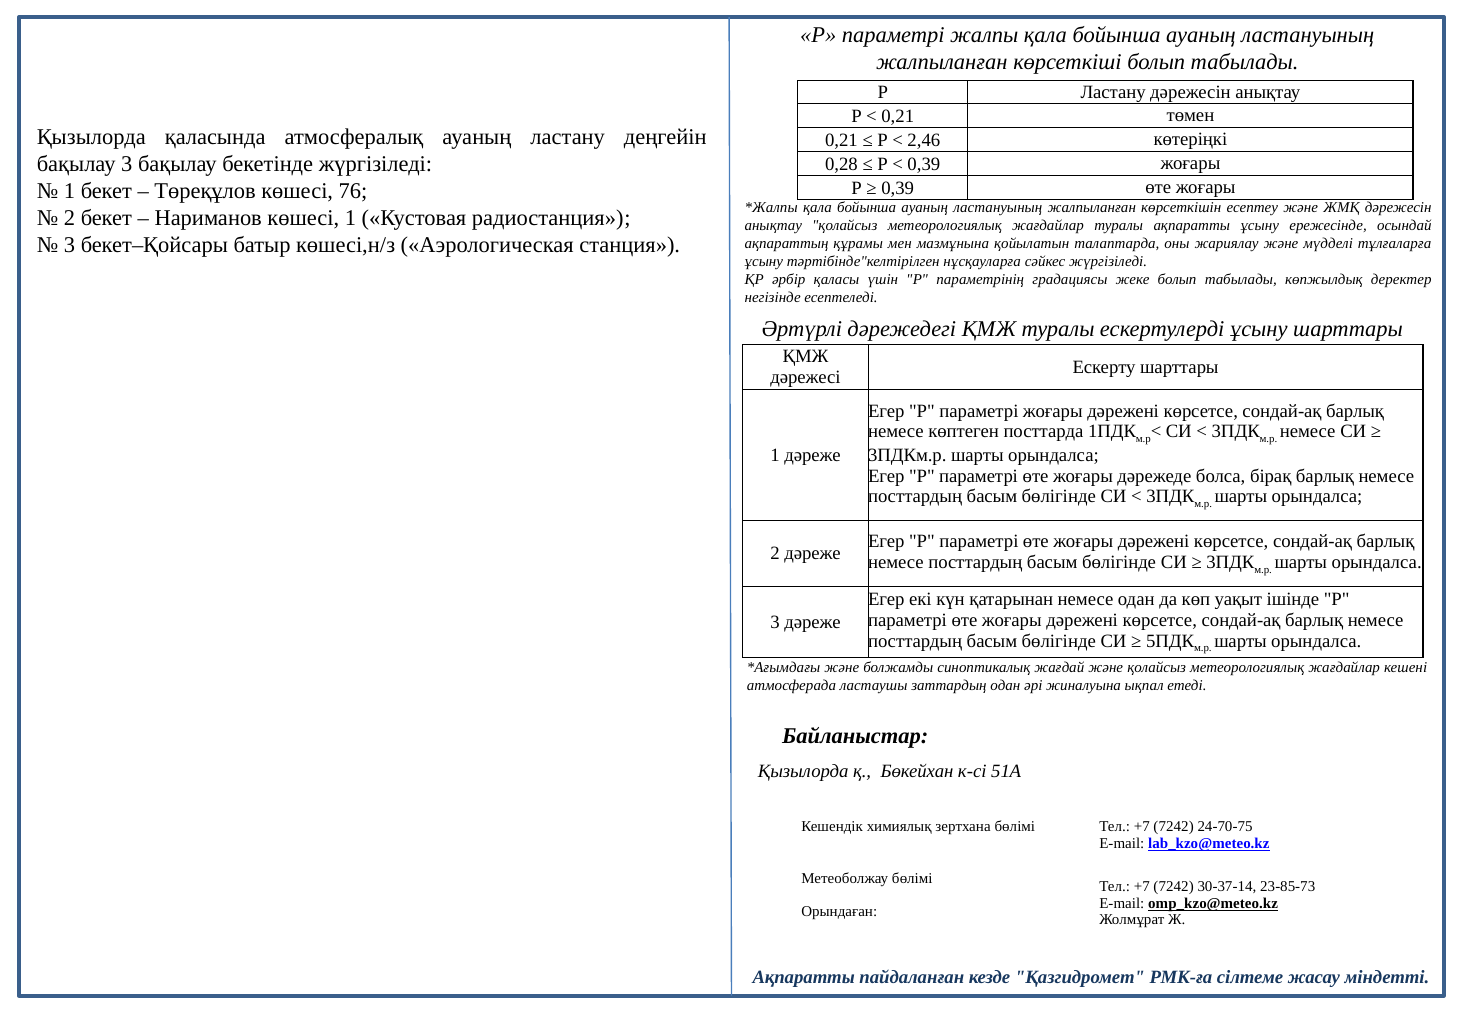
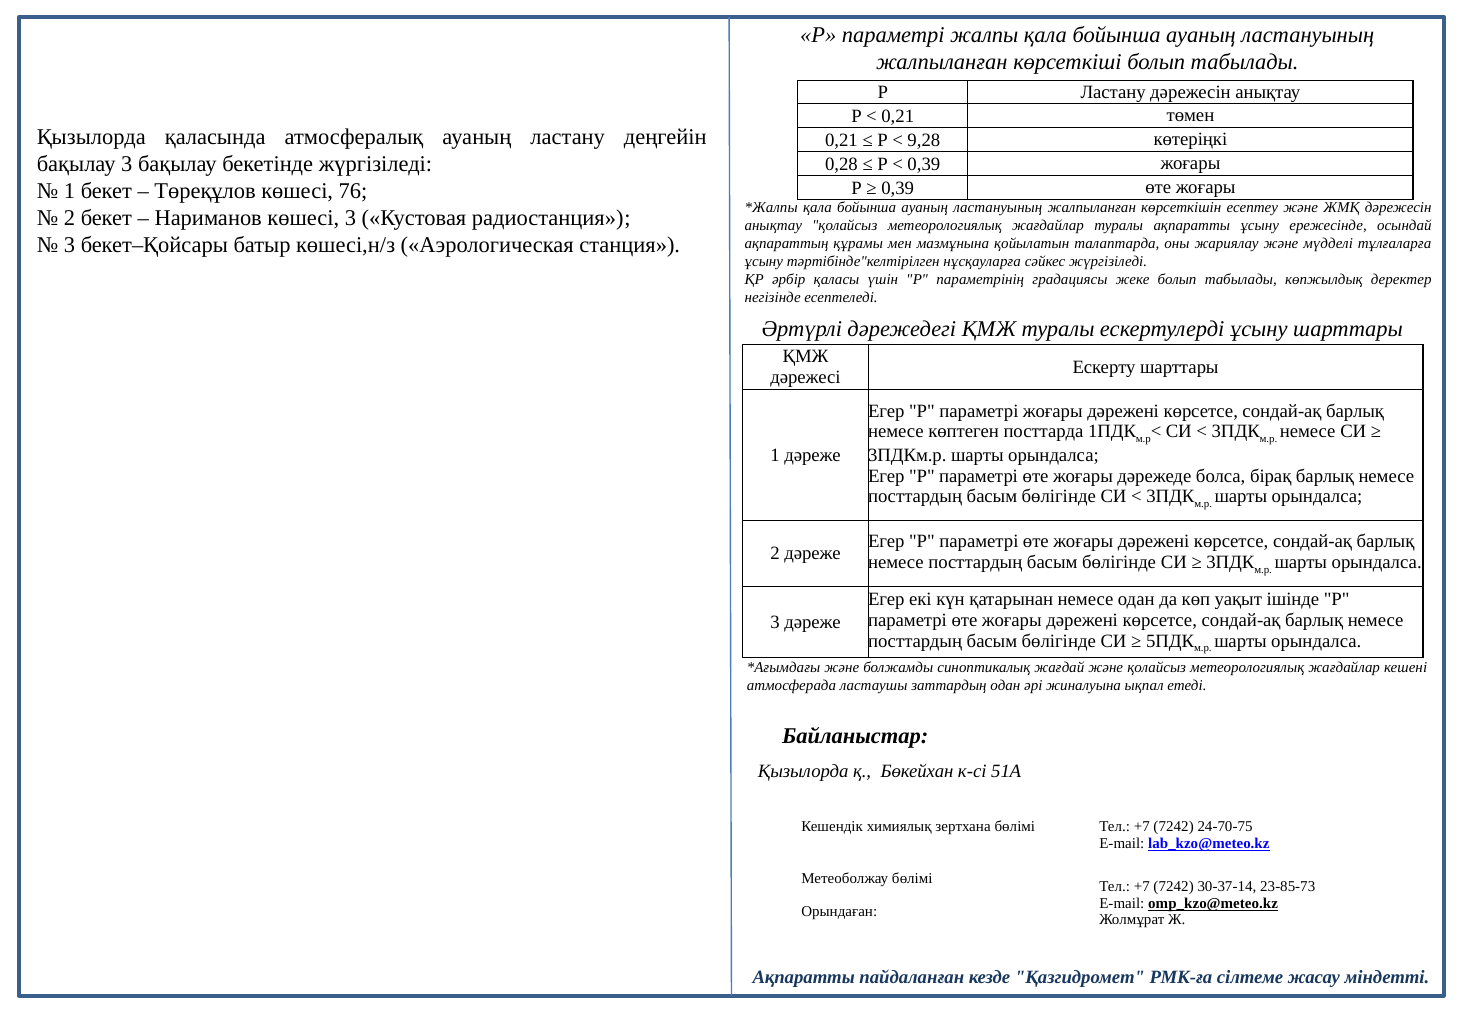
2,46: 2,46 -> 9,28 (924, 140)
көшесі 1: 1 -> 3 (351, 218)
